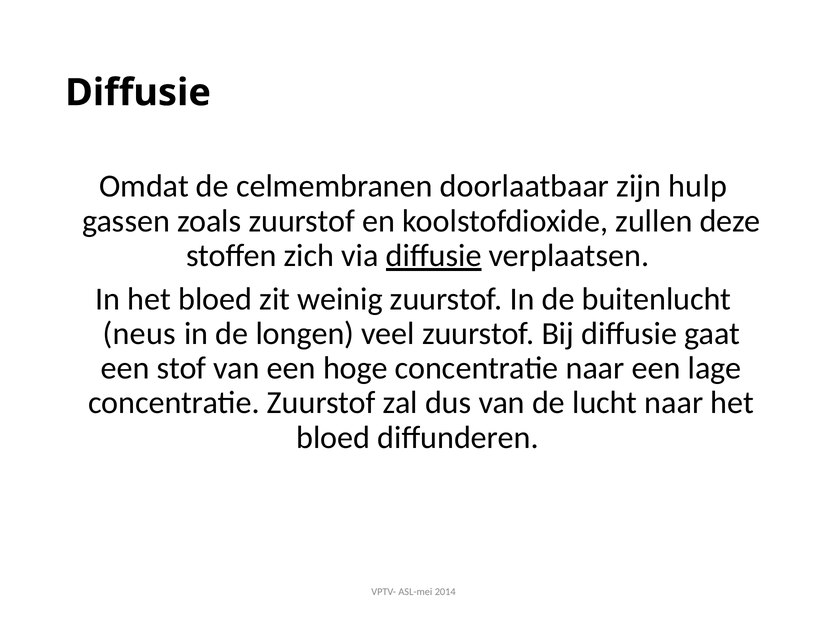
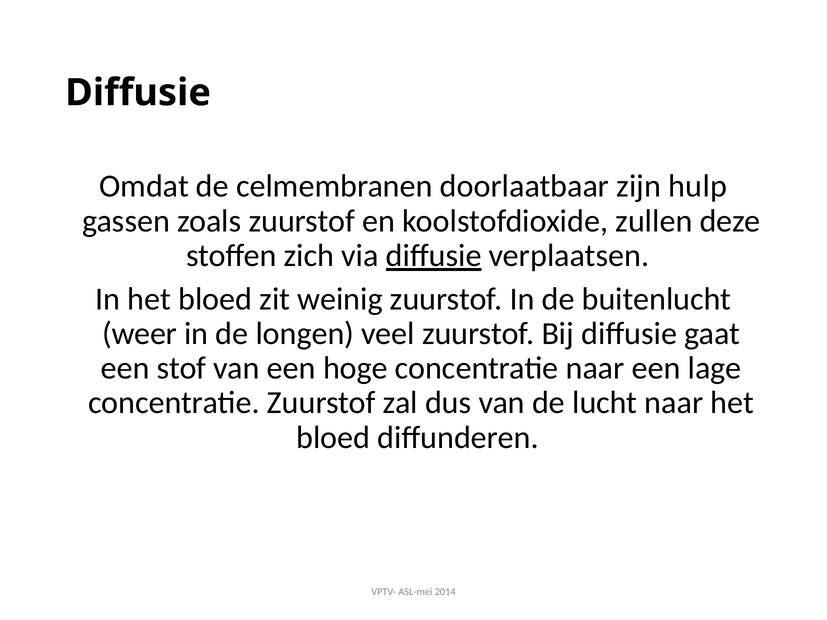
neus: neus -> weer (140, 334)
